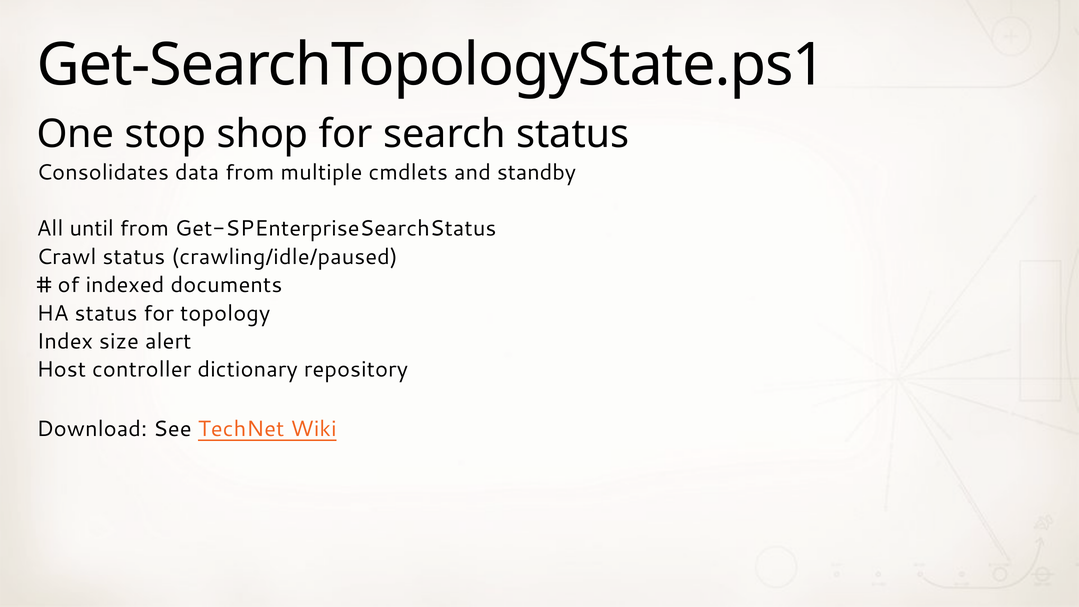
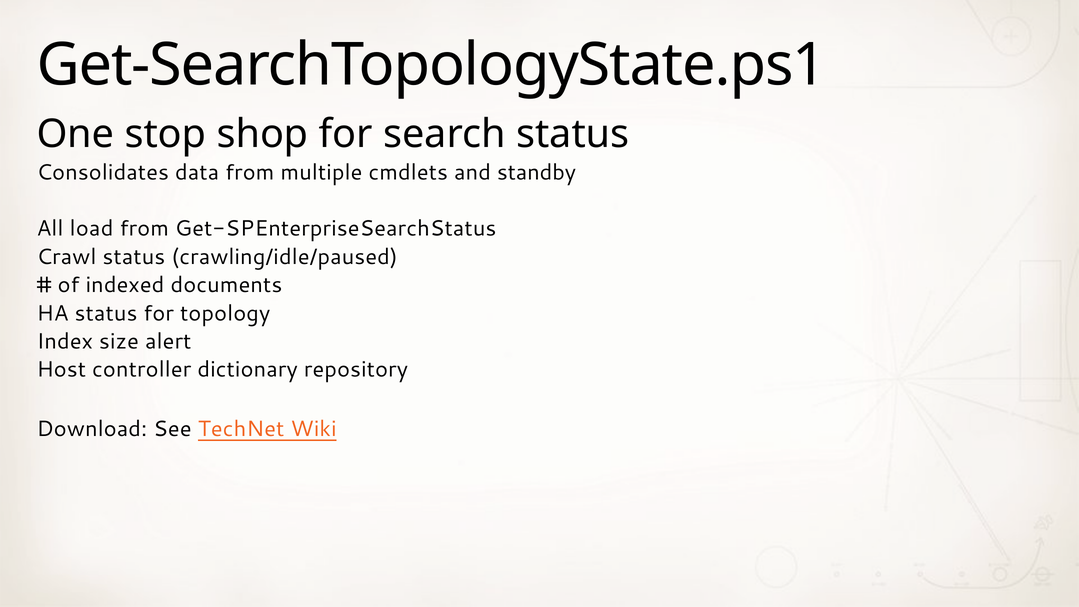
until: until -> load (91, 229)
